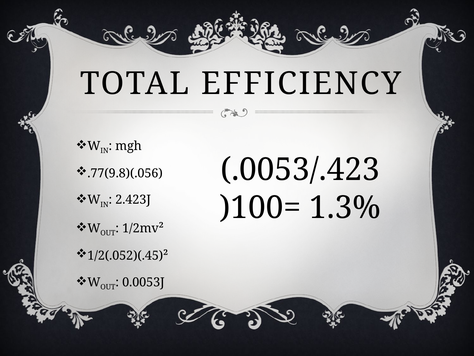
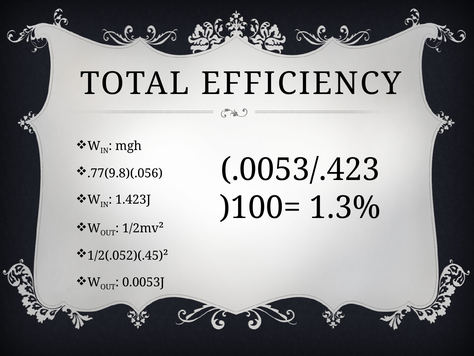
2.423J: 2.423J -> 1.423J (133, 200)
